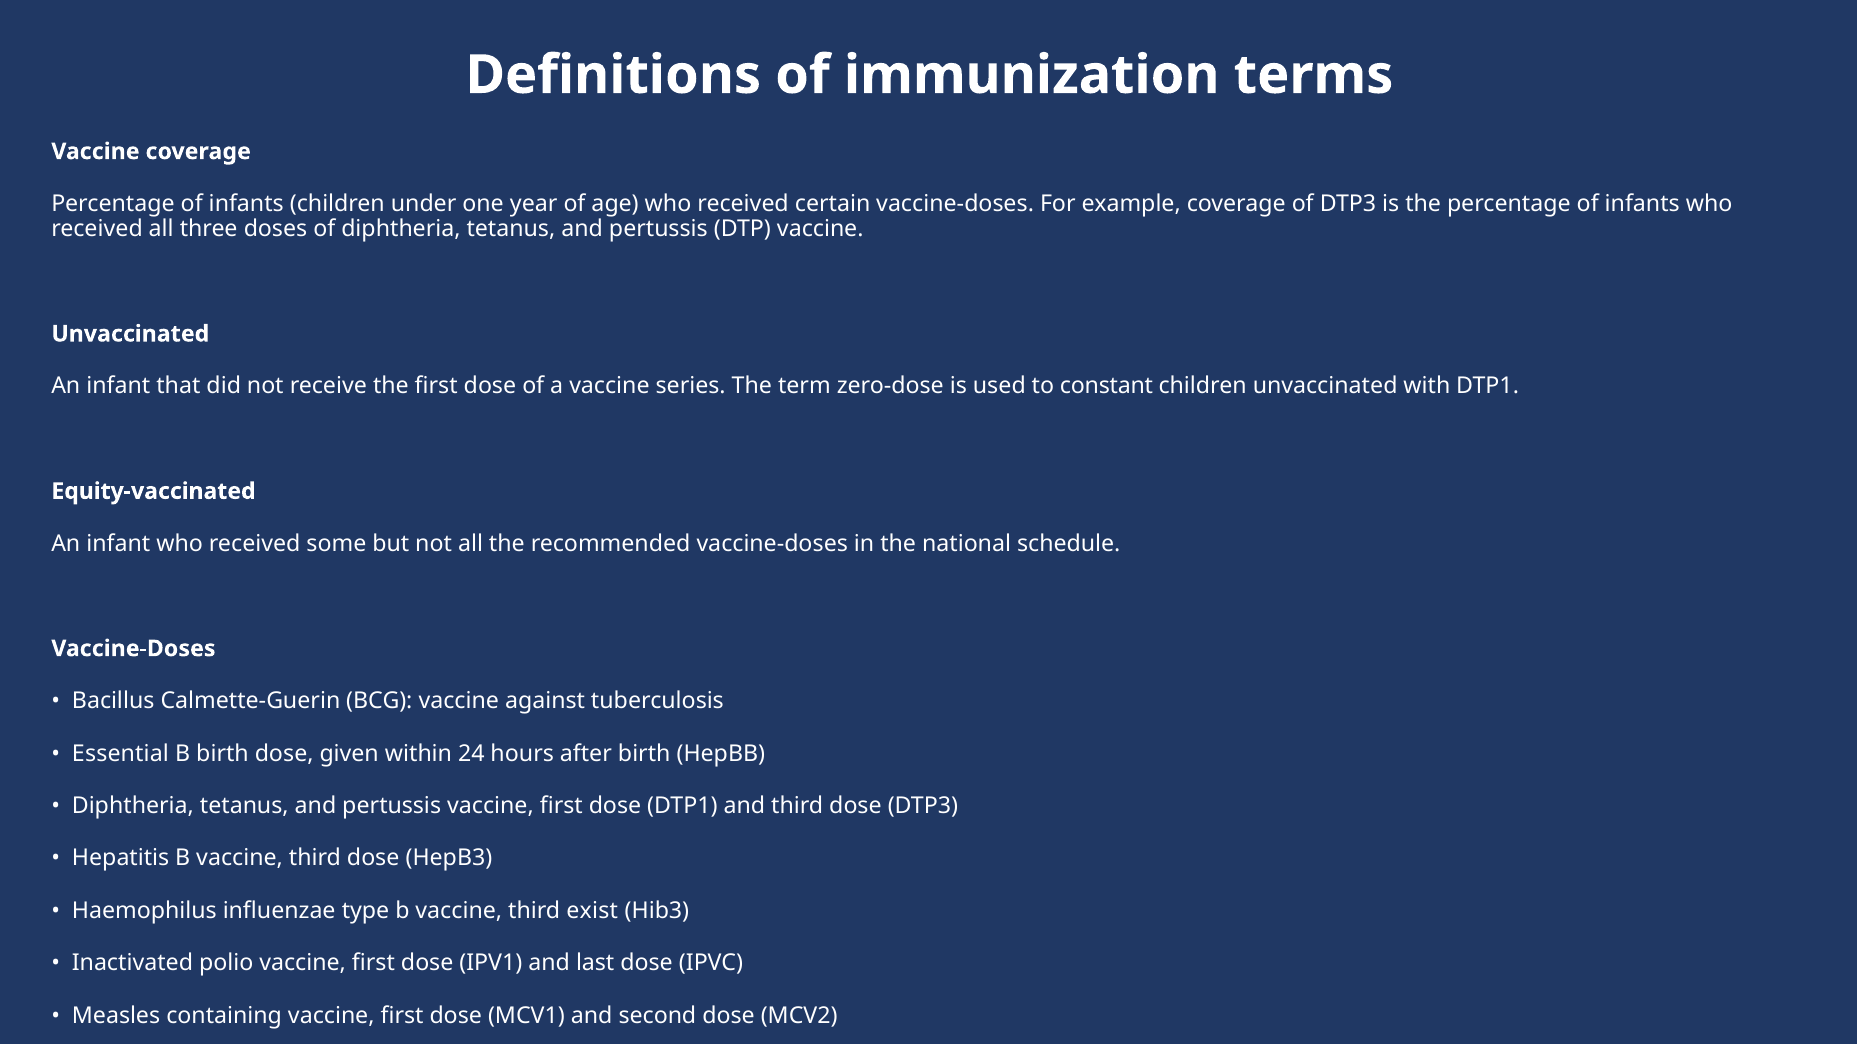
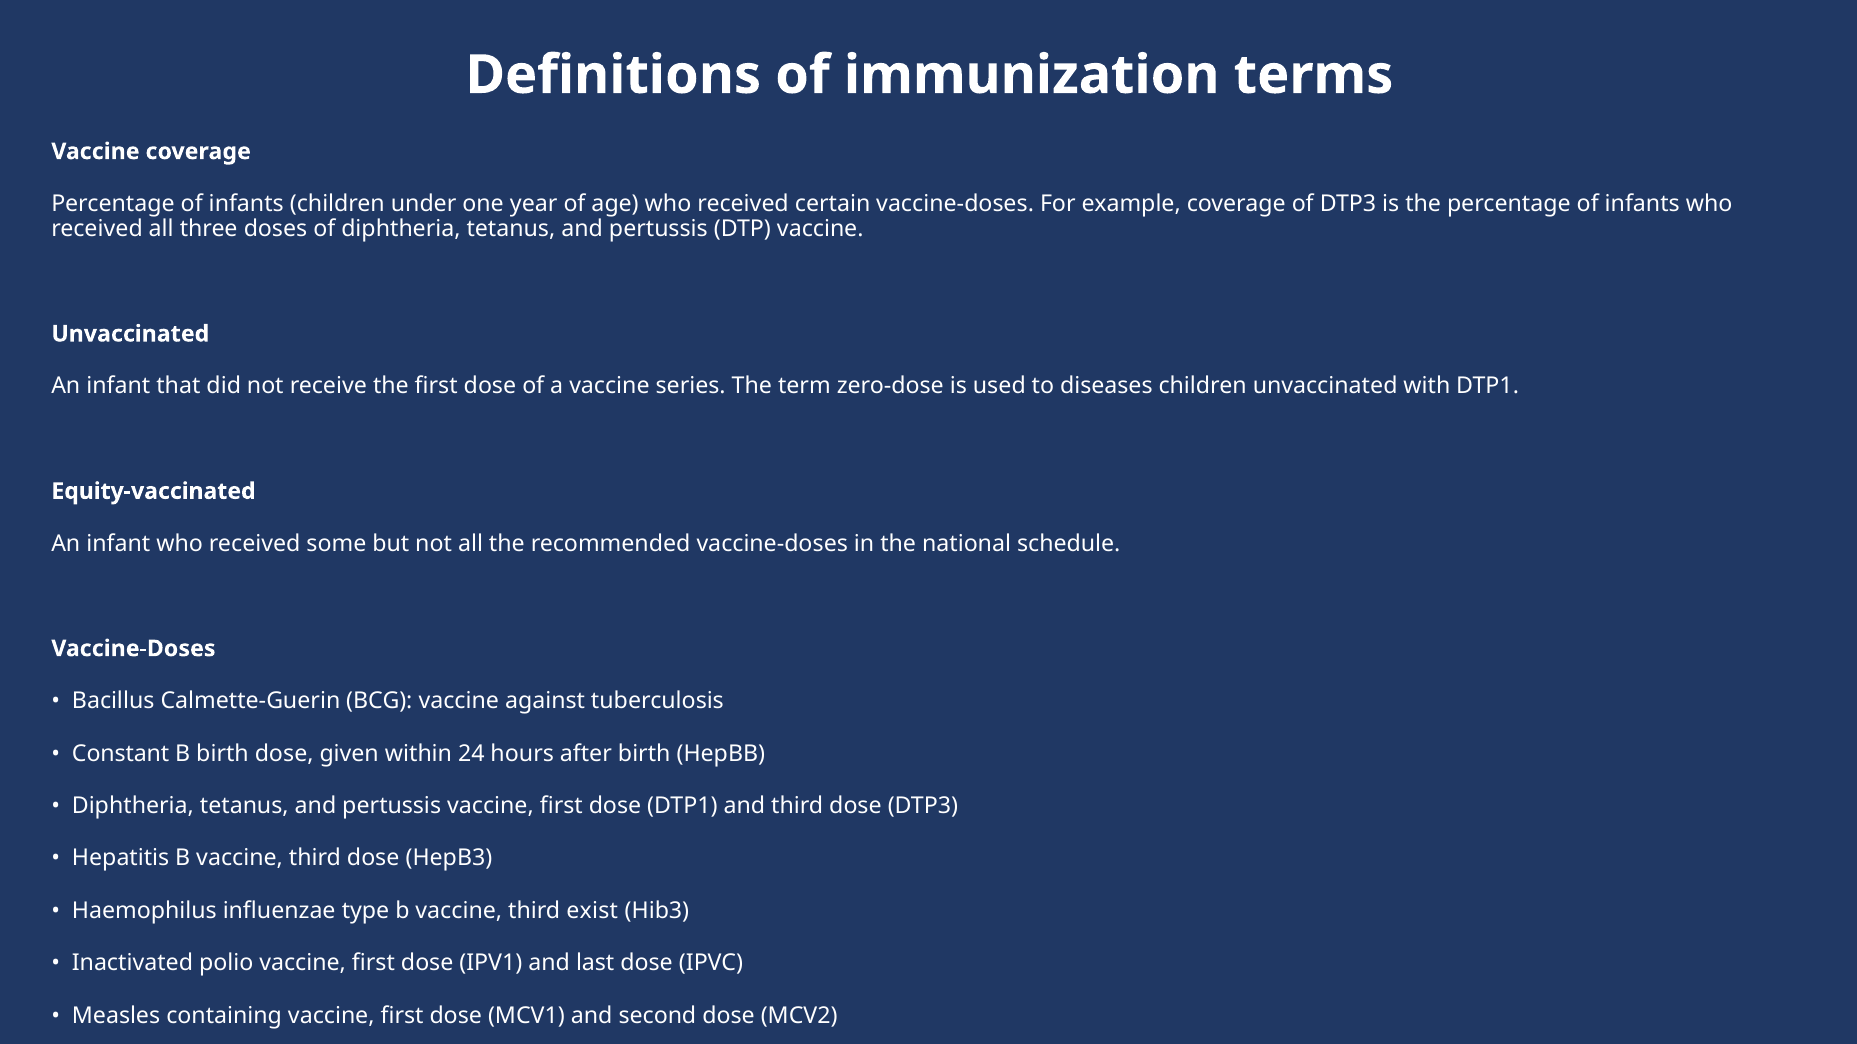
constant: constant -> diseases (1106, 387)
Essential: Essential -> Constant (121, 754)
